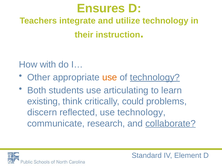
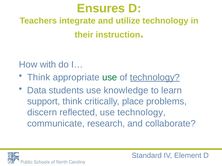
Other: Other -> Think (39, 78)
use colour: orange -> green (110, 78)
Both: Both -> Data (37, 91)
articulating: articulating -> knowledge (126, 91)
existing: existing -> support (44, 102)
could: could -> place (133, 102)
collaborate underline: present -> none (171, 124)
